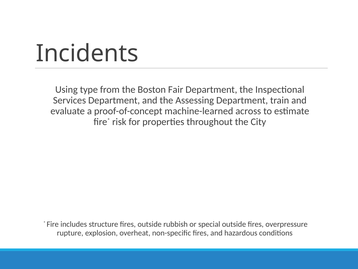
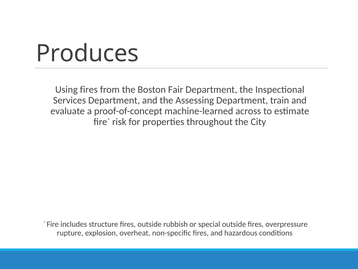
Incidents: Incidents -> Produces (87, 53)
Using type: type -> fires (89, 89)
